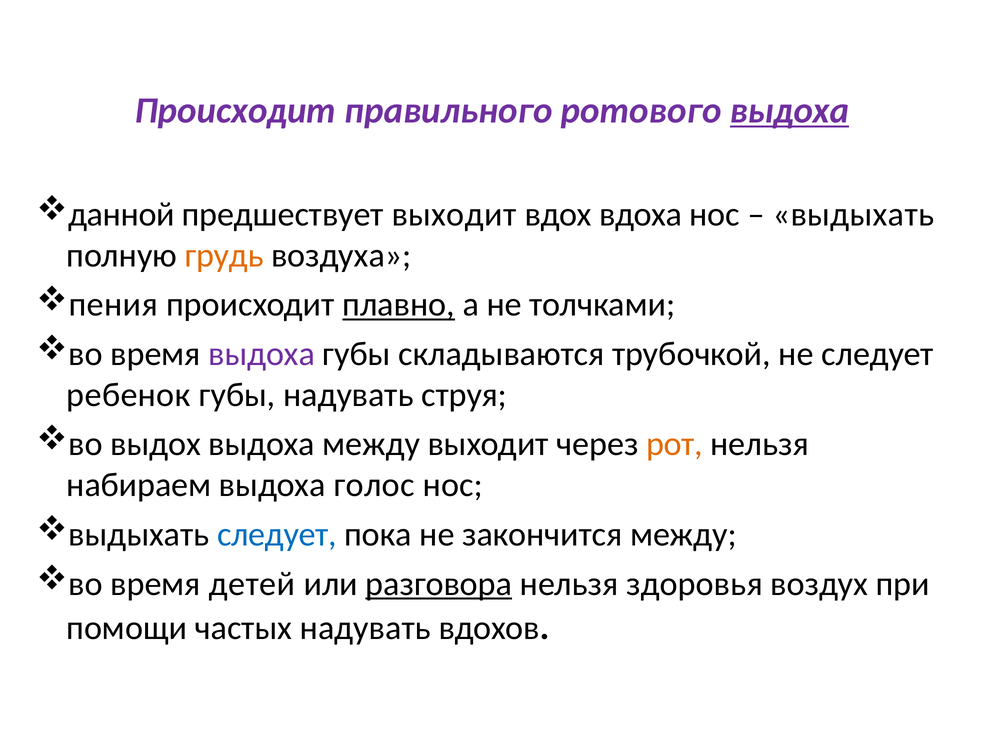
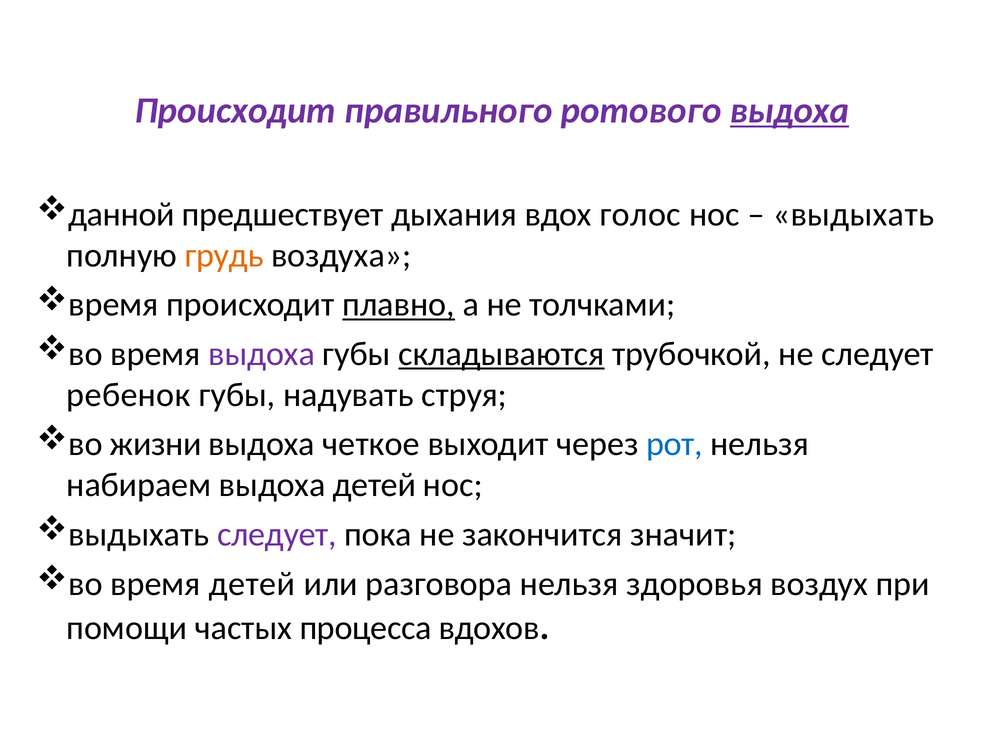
предшествует выходит: выходит -> дыхания (454, 215)
вдоха: вдоха -> голос (640, 215)
пения: пения -> время (114, 305)
складываются underline: none -> present (501, 354)
выдох: выдох -> жизни (156, 444)
выдоха между: между -> четкое (371, 444)
рот colour: orange -> blue (674, 444)
выдоха голос: голос -> детей (374, 485)
следует colour: blue -> purple (277, 534)
закончится между: между -> значит (683, 534)
разговора underline: present -> none (439, 584)
частых надувать: надувать -> процесса (366, 628)
